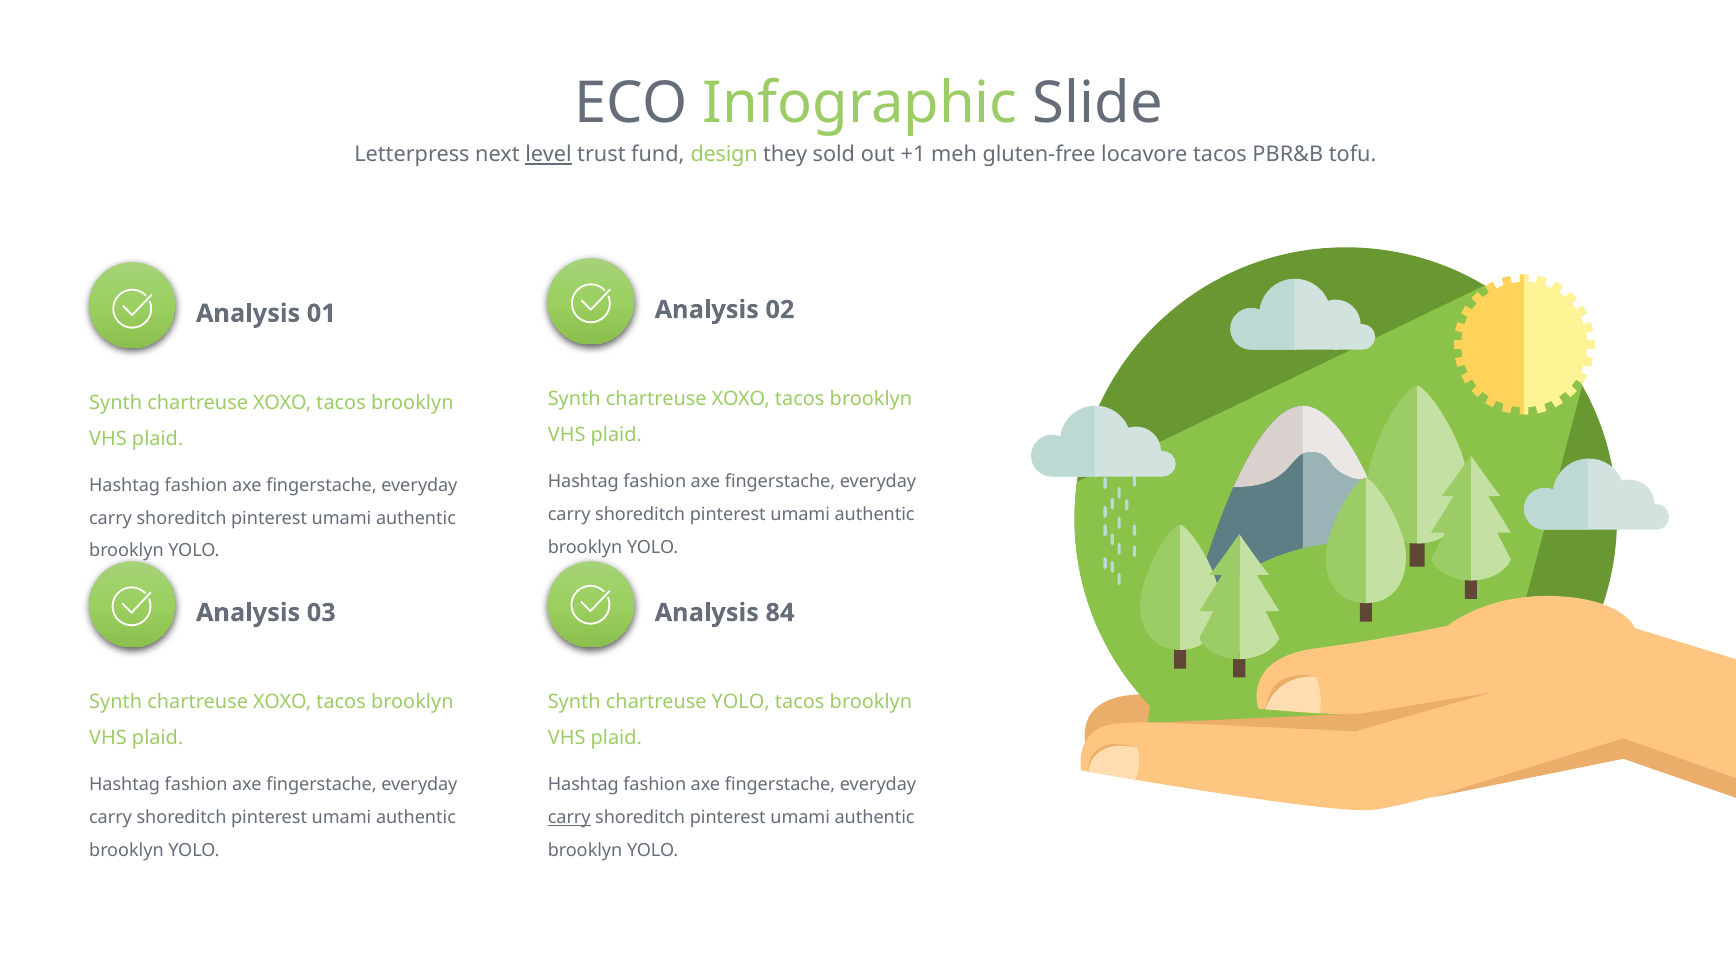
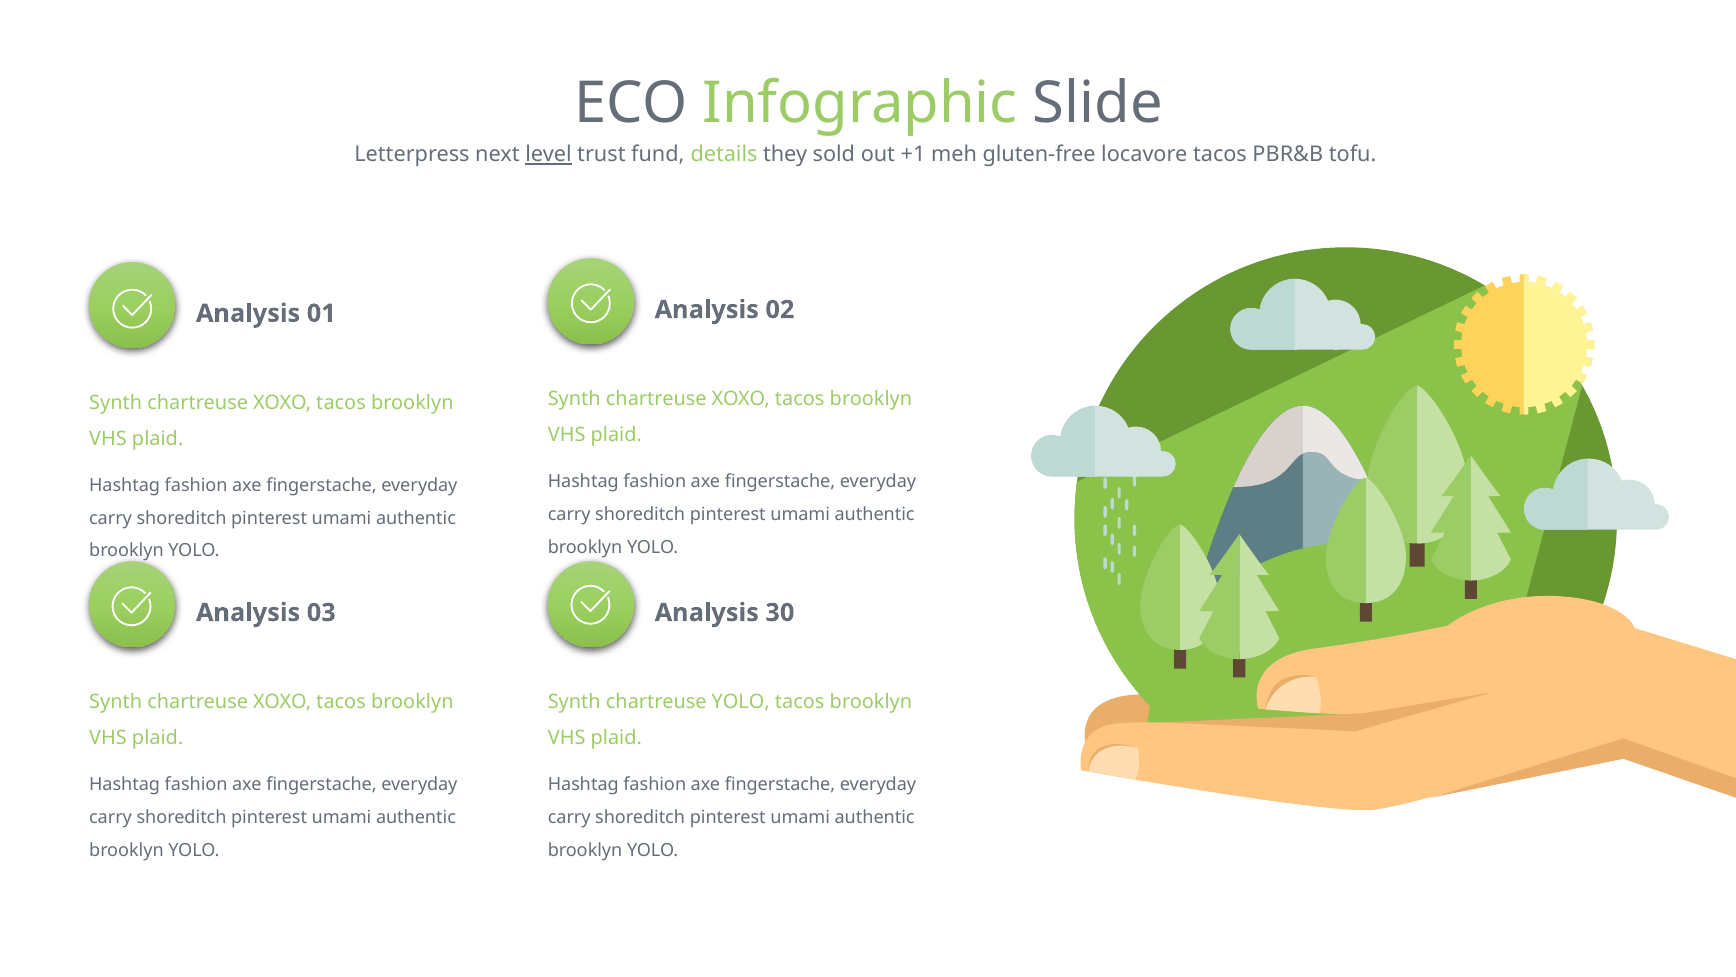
design: design -> details (724, 155)
84: 84 -> 30 (780, 612)
carry underline: present -> none (569, 817)
